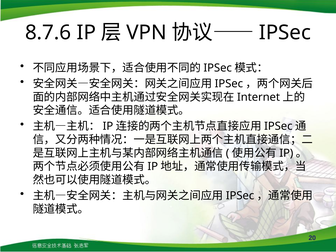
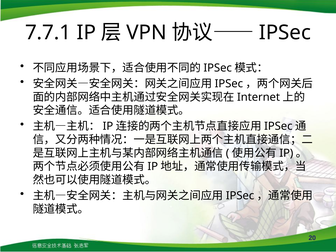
8.7.6: 8.7.6 -> 7.7.1 (48, 33)
